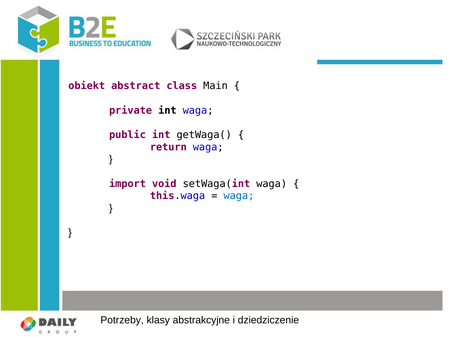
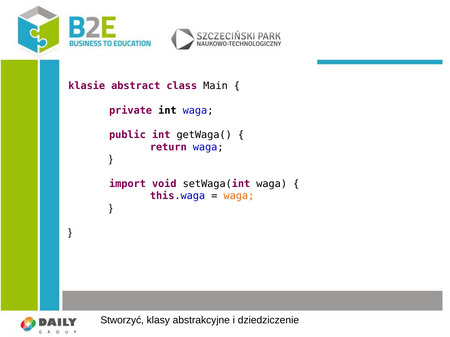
obiekt: obiekt -> klasie (87, 86)
waga colour: blue -> orange (239, 196)
Potrzeby: Potrzeby -> Stworzyć (122, 321)
